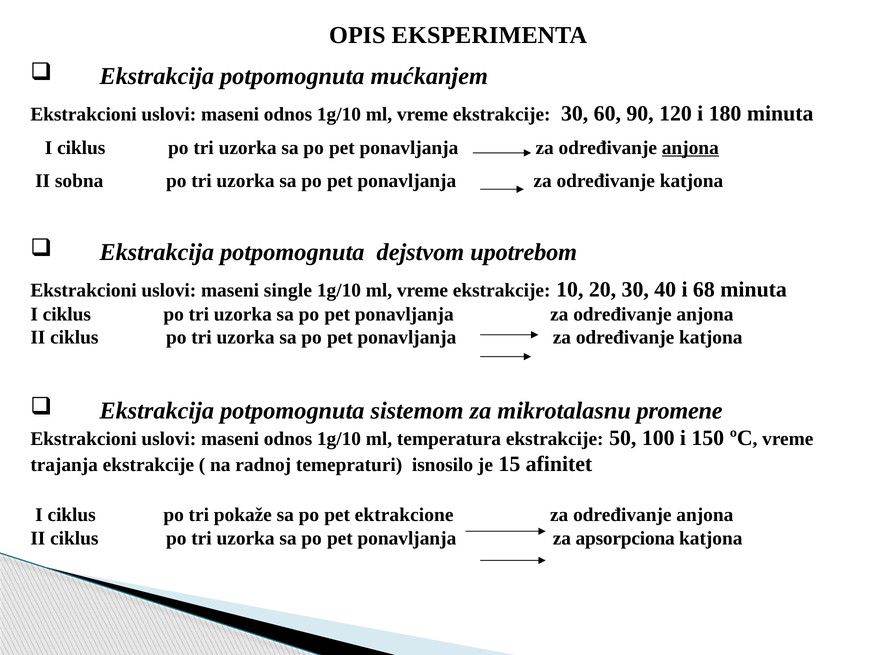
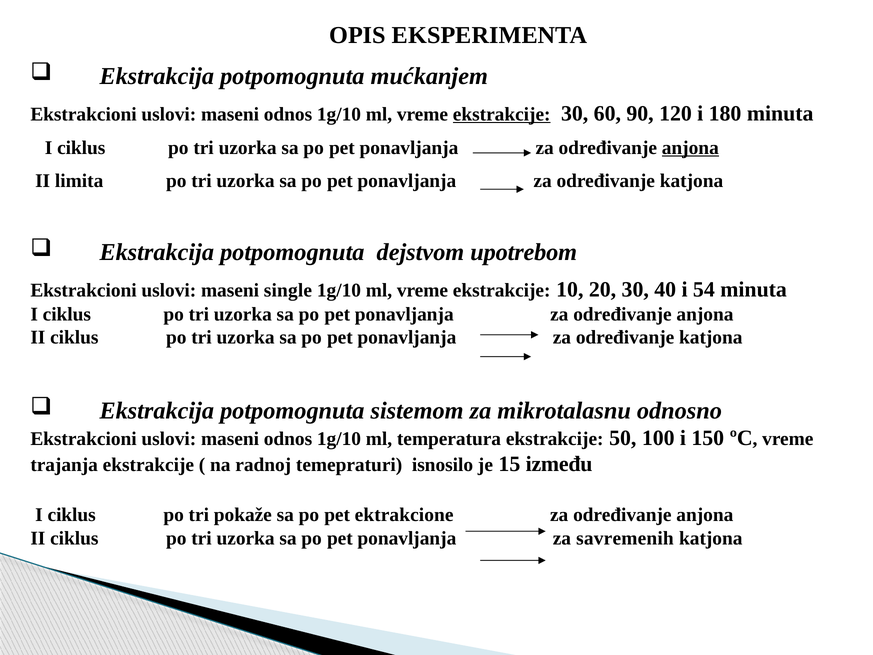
ekstrakcije underline: none -> present (502, 114)
sobna: sobna -> limita (79, 181)
68: 68 -> 54 (704, 289)
promene: promene -> odnosno (679, 410)
afinitet: afinitet -> između (559, 464)
apsorpciona: apsorpciona -> savremenih (625, 538)
